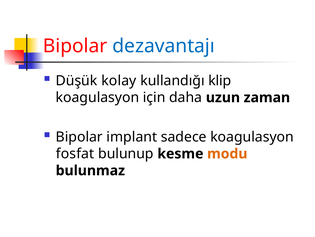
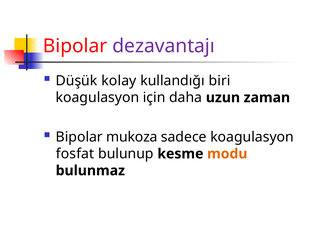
dezavantajı colour: blue -> purple (164, 46)
klip: klip -> biri (220, 80)
implant: implant -> mukoza (132, 136)
